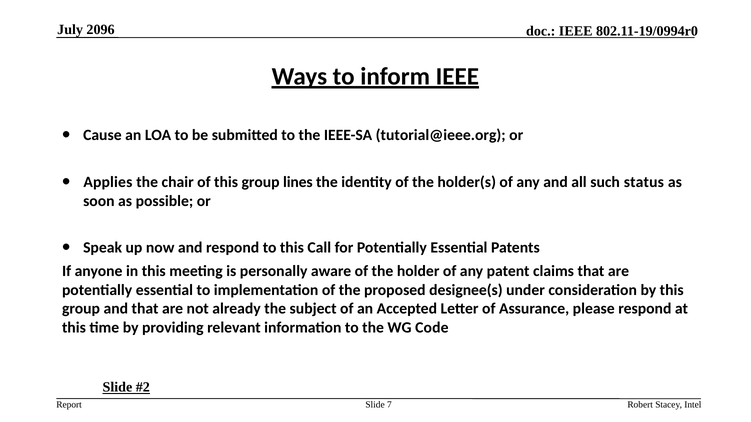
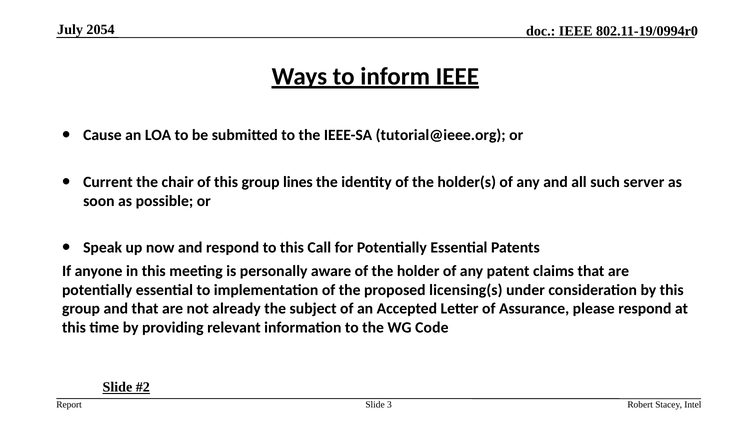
2096: 2096 -> 2054 (101, 30)
Applies: Applies -> Current (108, 182)
status: status -> server (644, 182)
designee(s: designee(s -> licensing(s (466, 290)
7: 7 -> 3 (389, 405)
